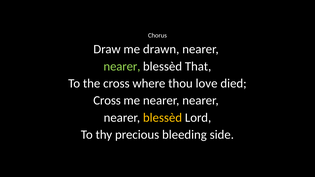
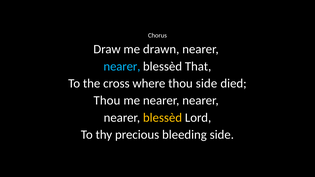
nearer colour: light green -> light blue (122, 66)
thou love: love -> side (207, 84)
Cross: Cross -> Thou (107, 101)
